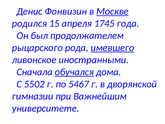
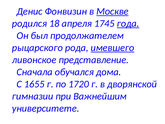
15: 15 -> 18 (54, 23)
года underline: none -> present (128, 23)
иностранными: иностранными -> представление (94, 60)
обучался underline: present -> none (74, 72)
5502: 5502 -> 1655 (34, 84)
5467: 5467 -> 1720 (79, 84)
